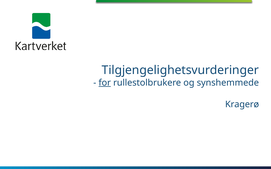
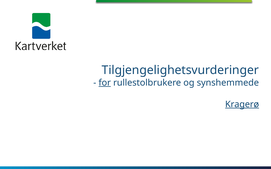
Kragerø underline: none -> present (242, 105)
